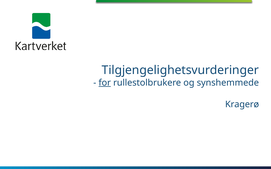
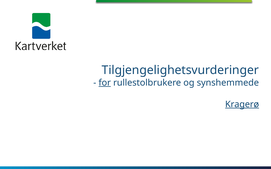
Kragerø underline: none -> present (242, 105)
